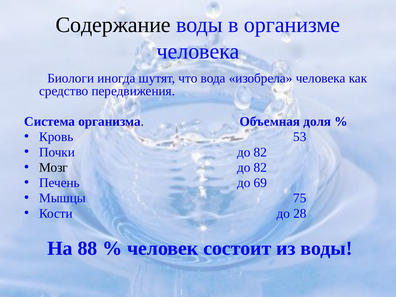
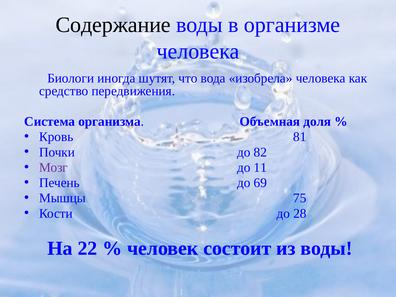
53: 53 -> 81 (300, 137)
Мозг colour: black -> purple (53, 167)
82: 82 -> 11 (260, 167)
88: 88 -> 22 (87, 248)
